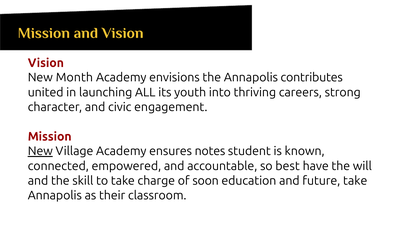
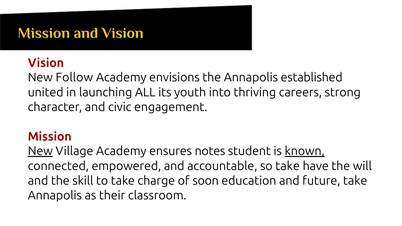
Month: Month -> Follow (74, 78)
contributes: contributes -> established (312, 78)
known underline: none -> present (305, 151)
so best: best -> take (288, 166)
